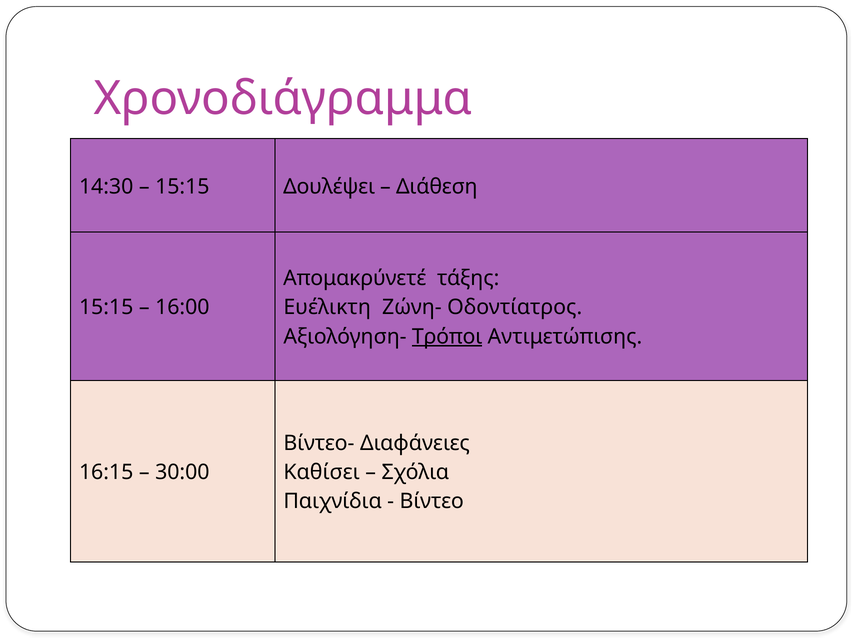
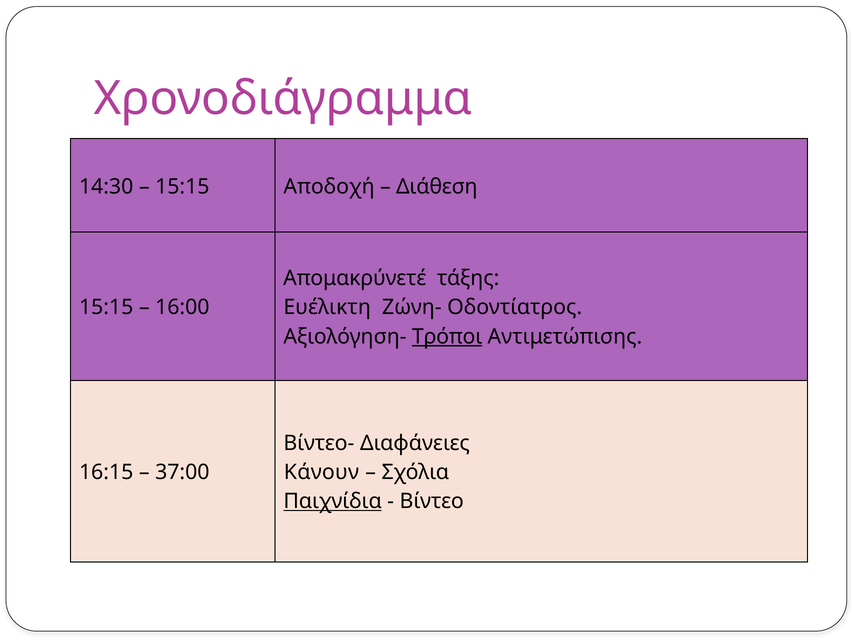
Δουλέψει: Δουλέψει -> Αποδοχή (329, 186)
30:00: 30:00 -> 37:00 (182, 472)
Καθίσει: Καθίσει -> Κάνουν (321, 472)
Παιχνίδια underline: none -> present (333, 501)
